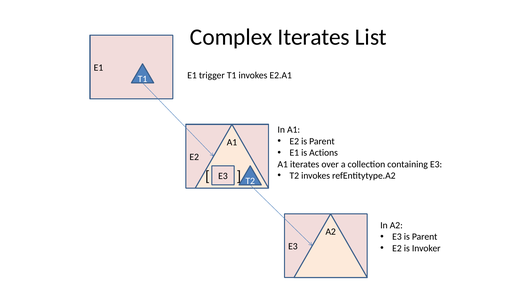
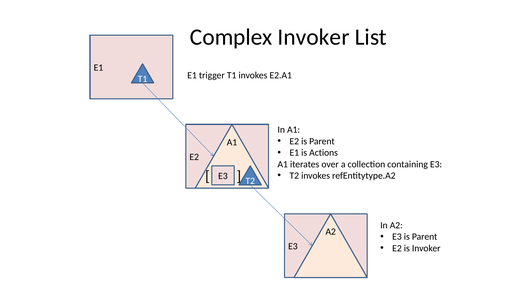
Complex Iterates: Iterates -> Invoker (314, 37)
